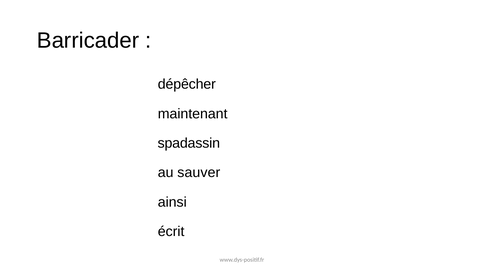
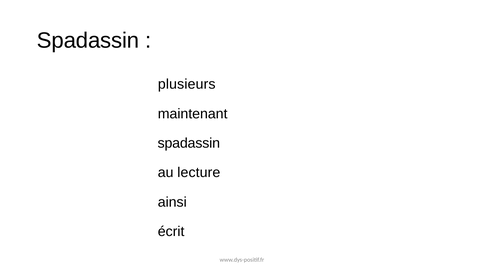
Barricader: Barricader -> Spadassin (88, 41)
dépêcher: dépêcher -> plusieurs (187, 84)
sauver: sauver -> lecture (199, 173)
